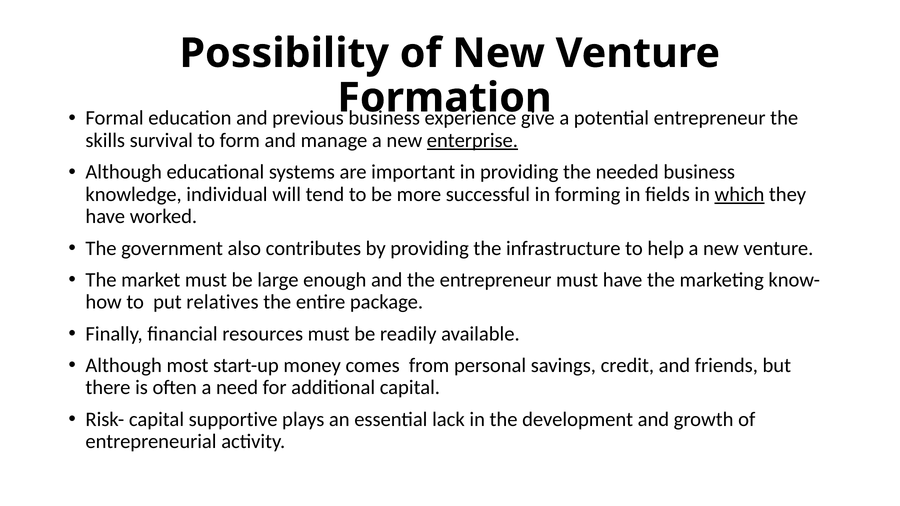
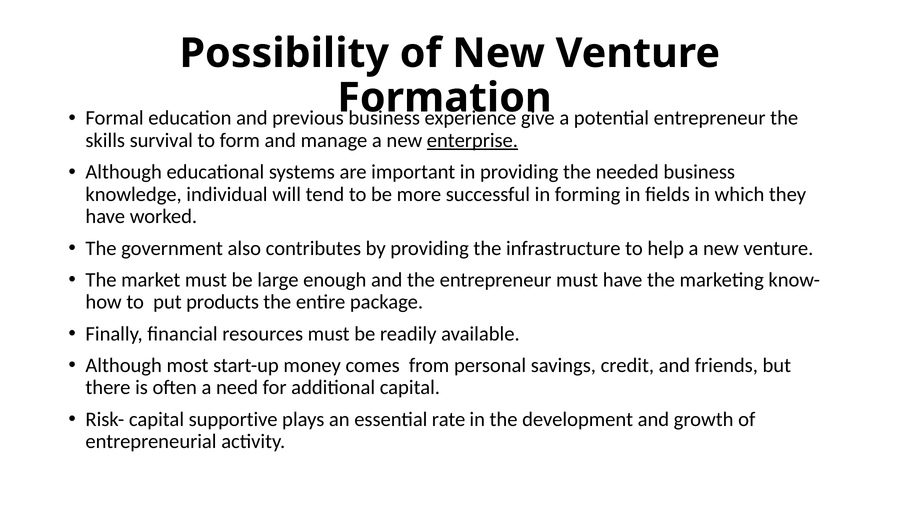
which underline: present -> none (739, 194)
relatives: relatives -> products (223, 302)
lack: lack -> rate (449, 419)
